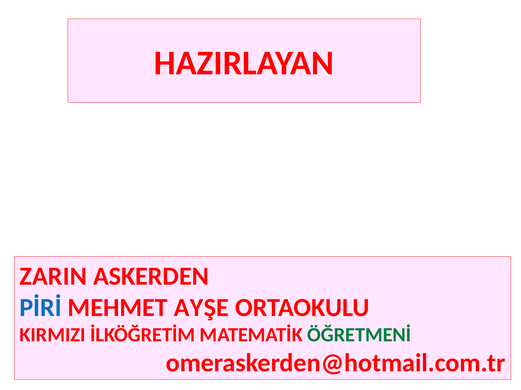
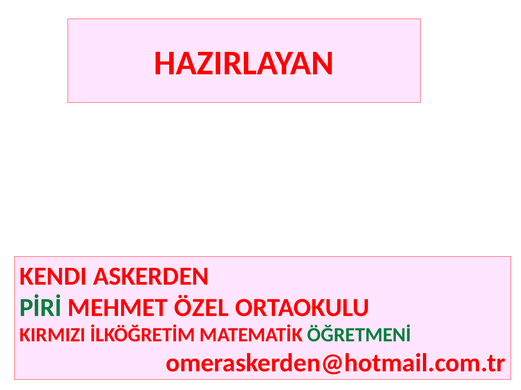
ZARIN: ZARIN -> KENDI (53, 277)
PİRİ colour: blue -> green (41, 308)
AYŞE: AYŞE -> ÖZEL (201, 308)
